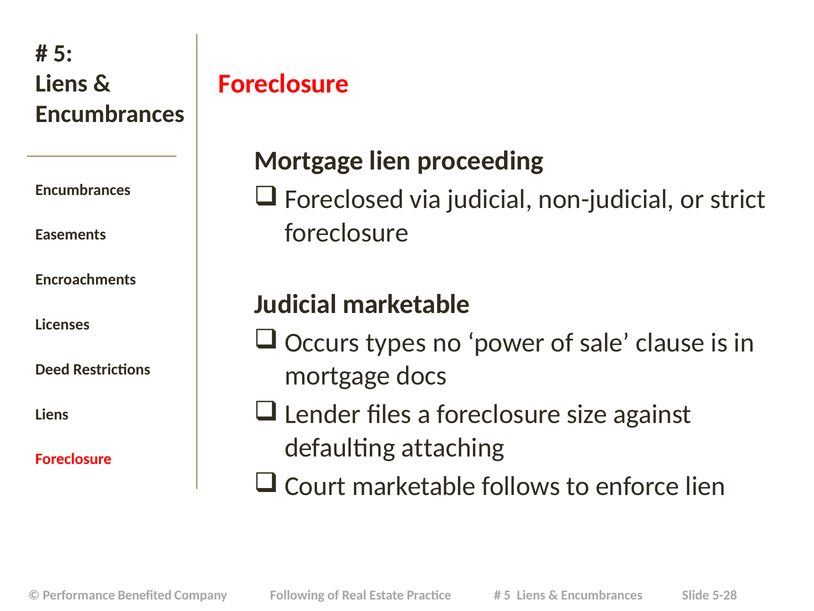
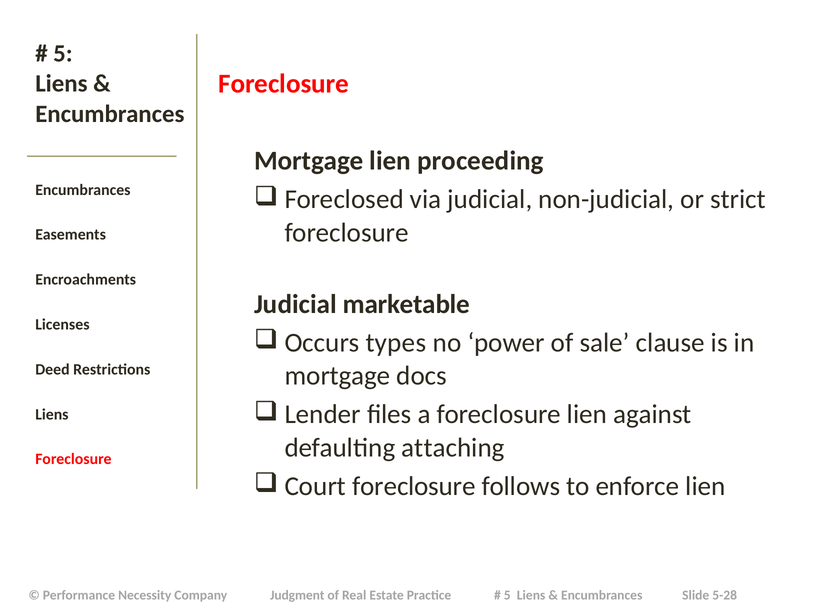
foreclosure size: size -> lien (587, 414)
marketable: marketable -> foreclosure (414, 486)
Benefited: Benefited -> Necessity (145, 595)
Following: Following -> Judgment (297, 595)
